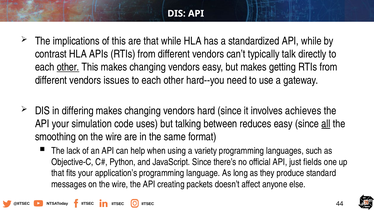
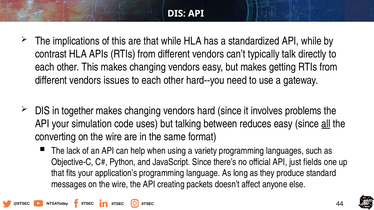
other underline: present -> none (68, 67)
differing: differing -> together (78, 111)
achieves: achieves -> problems (303, 111)
smoothing: smoothing -> converting (55, 137)
